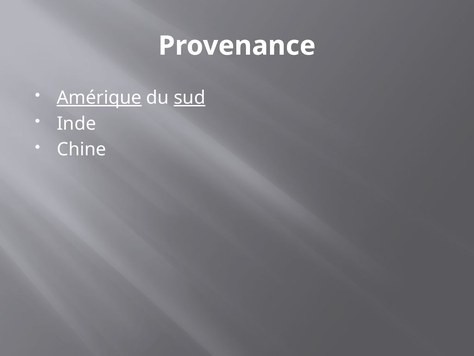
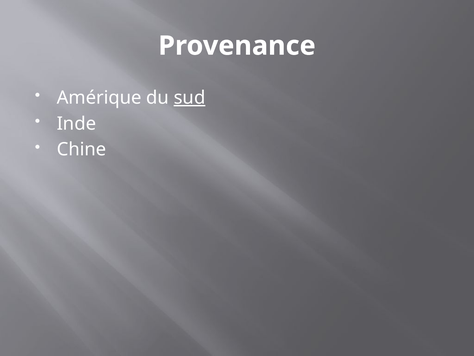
Amérique underline: present -> none (99, 98)
